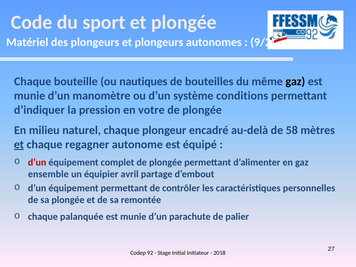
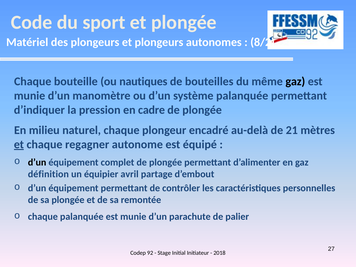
9/2: 9/2 -> 8/2 (263, 42)
système conditions: conditions -> palanquée (242, 96)
votre: votre -> cadre (151, 110)
58: 58 -> 21 (292, 130)
d’un colour: red -> black (37, 162)
ensemble: ensemble -> définition (48, 174)
